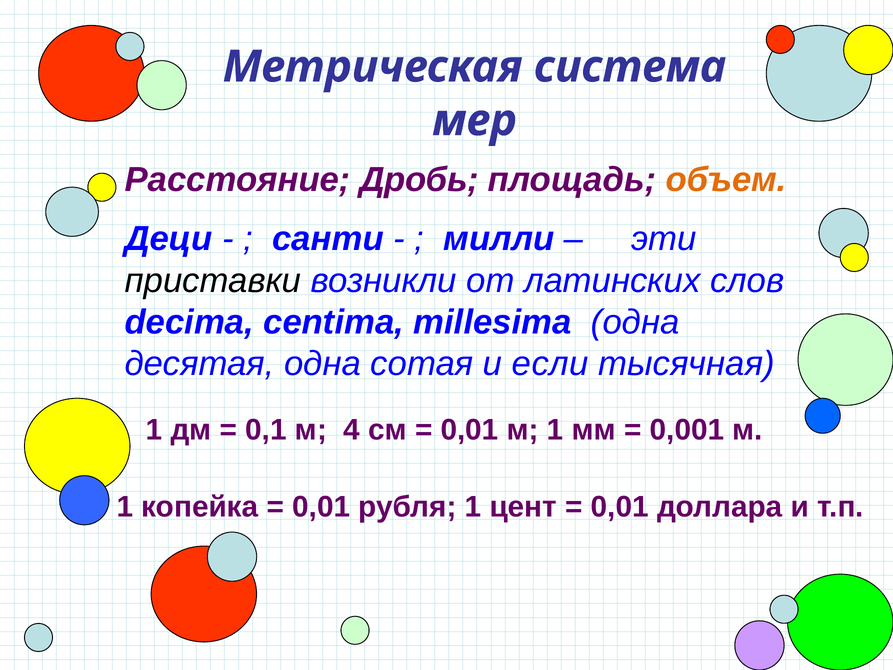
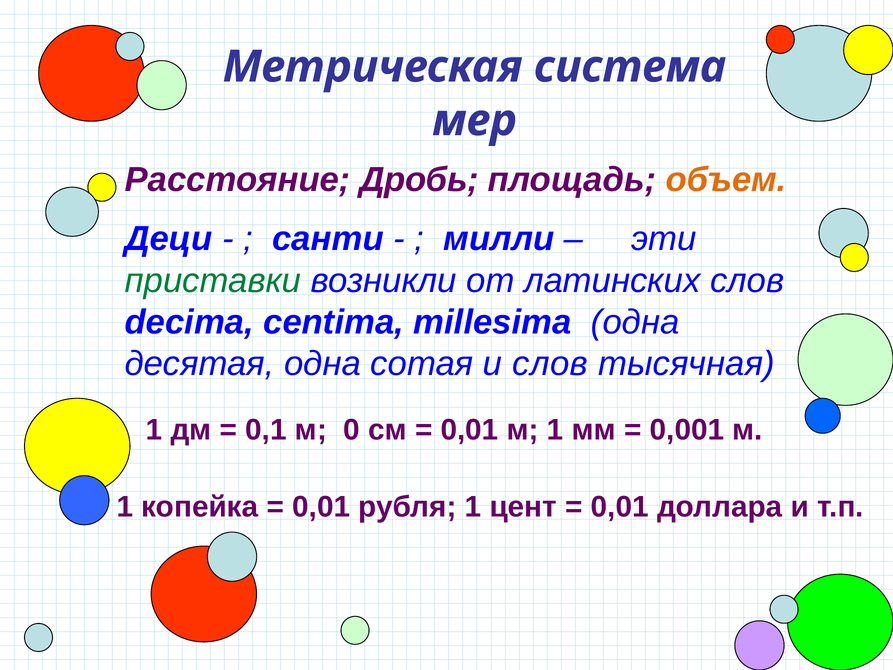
приставки colour: black -> green (213, 280)
и если: если -> слов (550, 364)
4: 4 -> 0 (352, 430)
